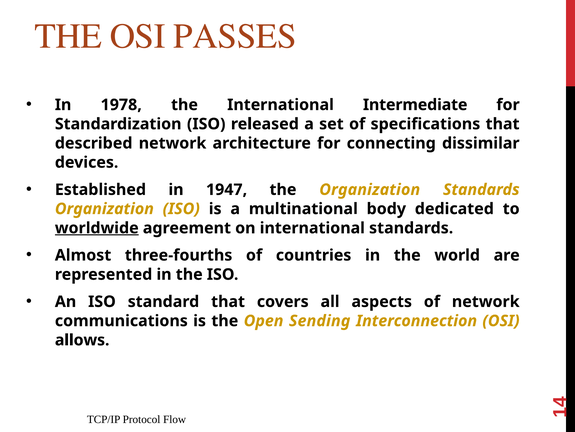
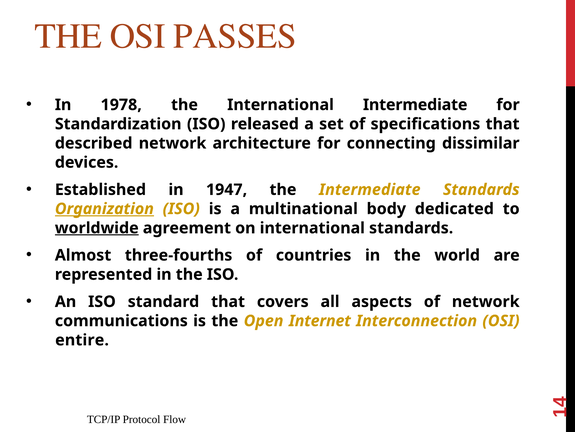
the Organization: Organization -> Intermediate (370, 189)
Organization underline: none -> present (104, 208)
Sending: Sending -> Internet (320, 320)
allows: allows -> entire (82, 340)
